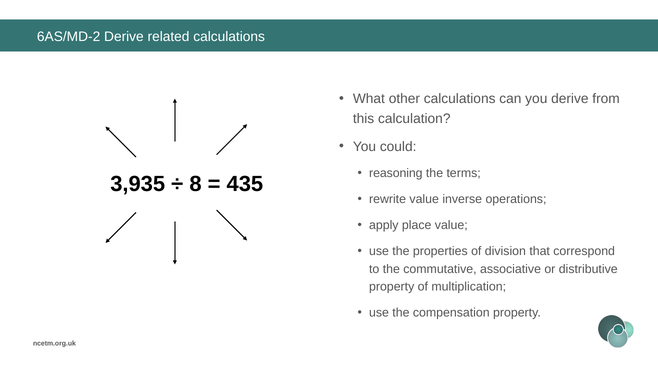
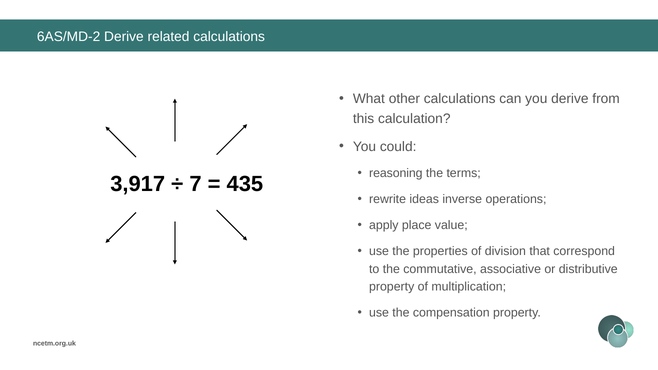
3,935: 3,935 -> 3,917 (138, 184)
8: 8 -> 7 (195, 184)
rewrite value: value -> ideas (424, 199)
